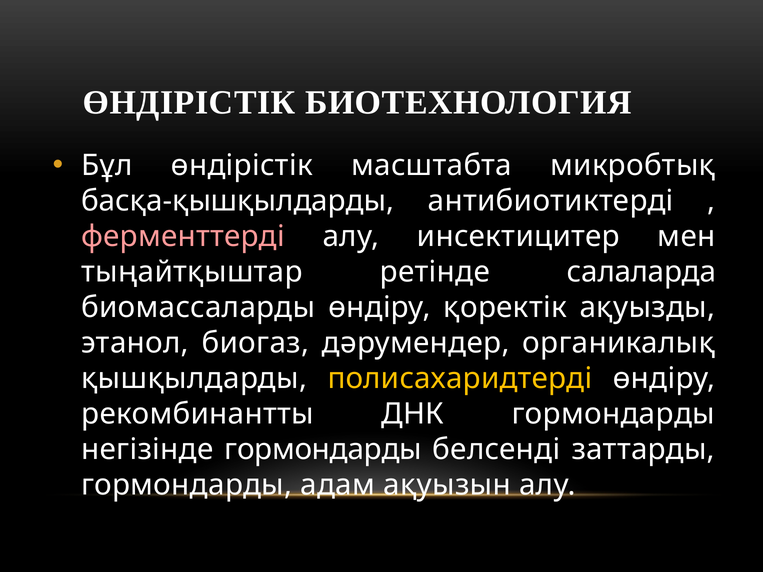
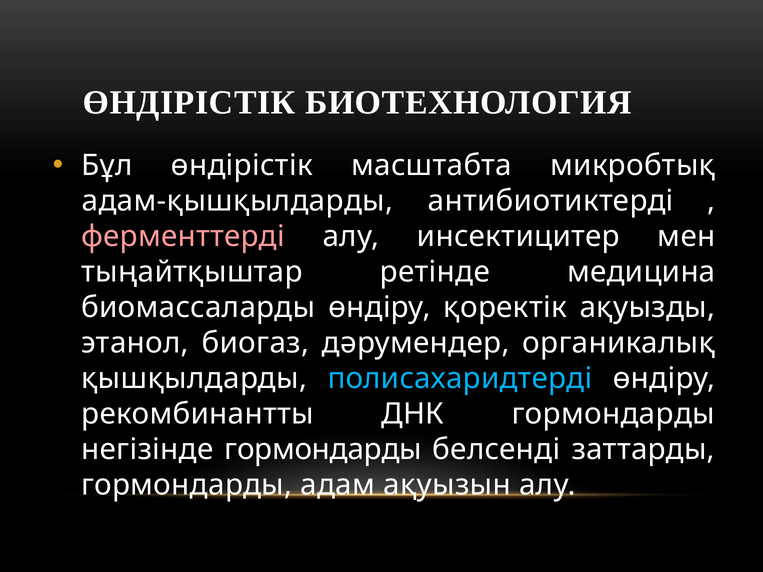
басқа-қышқылдарды: басқа-қышқылдарды -> адам-қышқылдарды (238, 201)
салаларда: салаларда -> медицина (641, 272)
полисахаридтерді colour: yellow -> light blue (460, 379)
